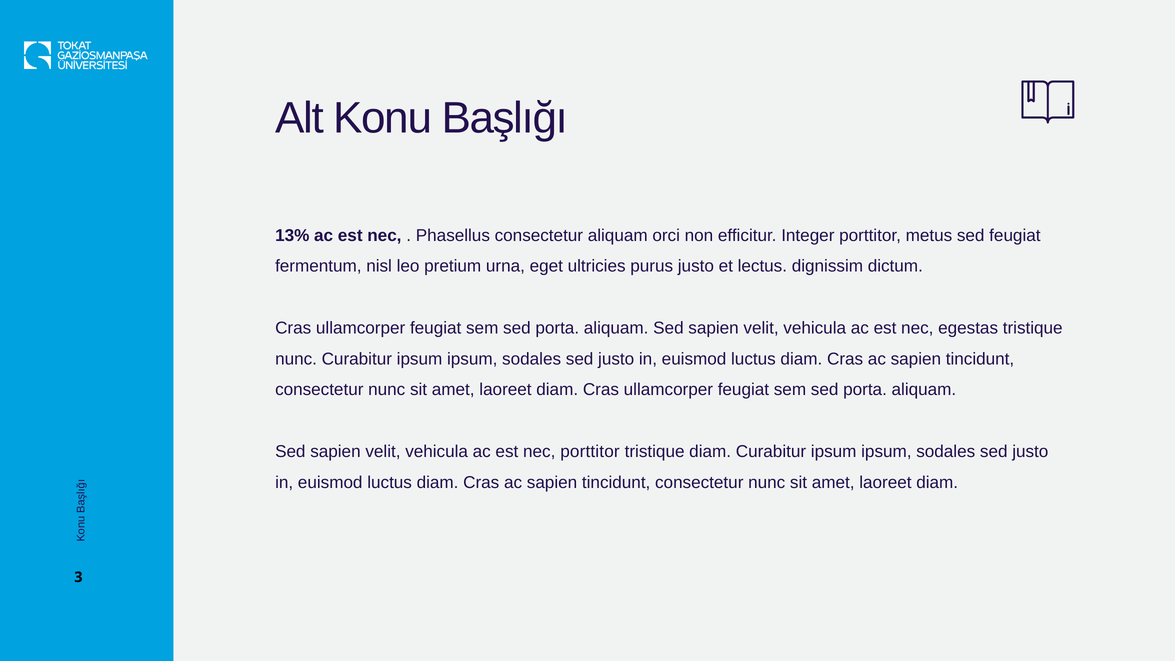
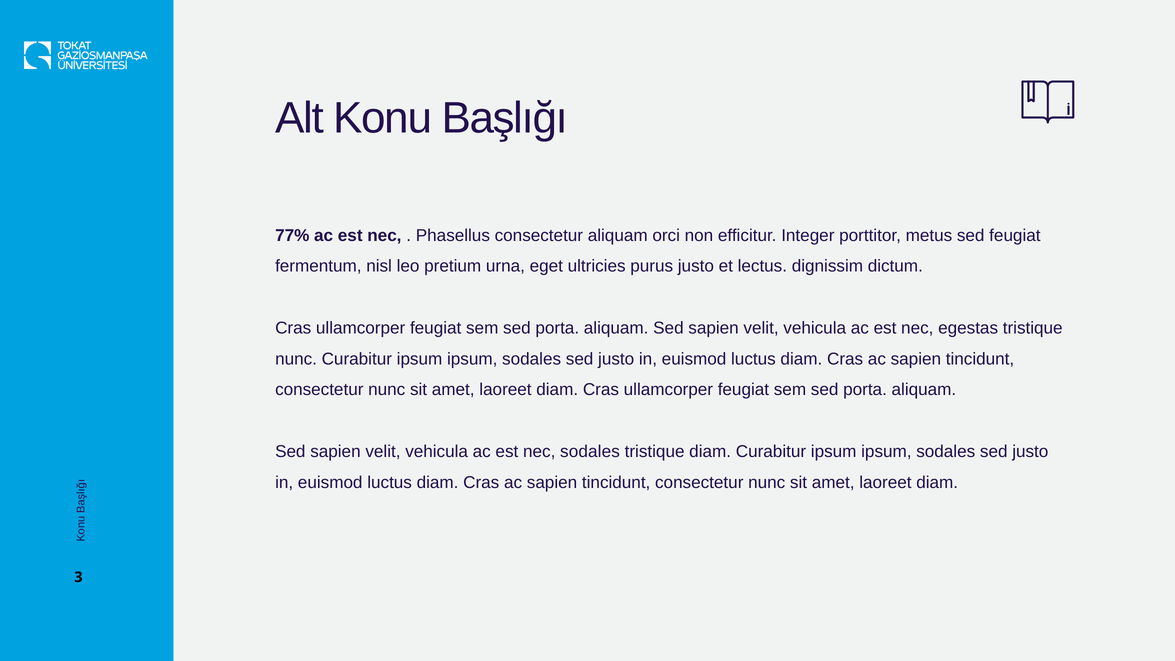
13%: 13% -> 77% (292, 235)
nec porttitor: porttitor -> sodales (590, 451)
